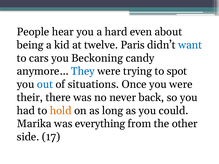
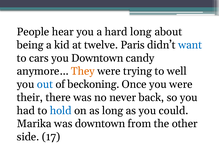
hard even: even -> long (141, 32)
you Beckoning: Beckoning -> Downtown (97, 58)
They colour: blue -> orange (83, 71)
spot: spot -> well (177, 71)
situations: situations -> beckoning (93, 84)
hold colour: orange -> blue (61, 111)
was everything: everything -> downtown (100, 124)
